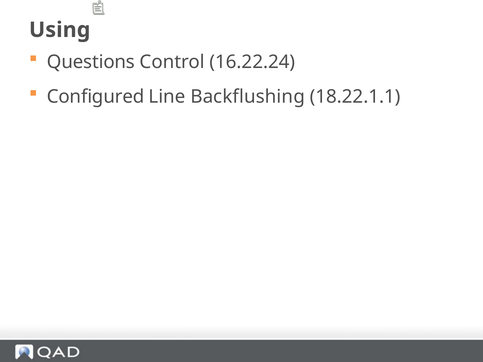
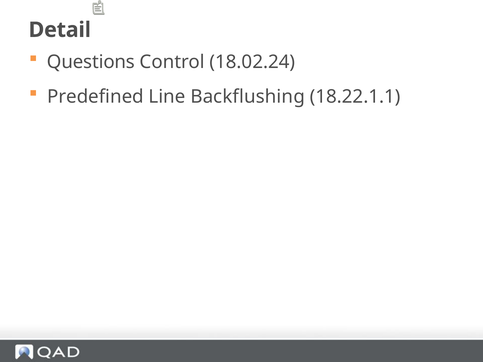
Using: Using -> Detail (60, 30)
16.22.24: 16.22.24 -> 18.02.24 (252, 62)
Configured: Configured -> Predefined (95, 97)
